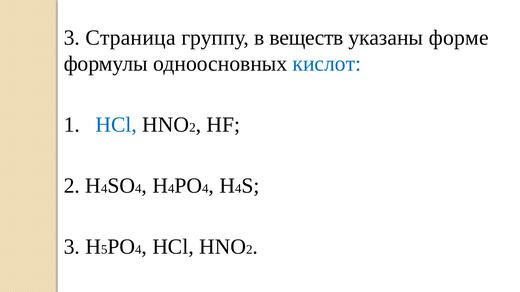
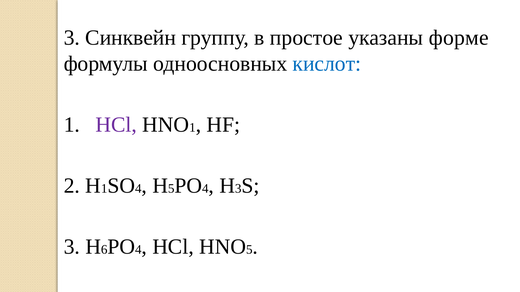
Страница: Страница -> Синквейн (131, 38)
веществ: веществ -> простое (306, 38)
HCl colour: blue -> purple (116, 125)
2: 2 -> 1 (192, 128)
4: 4 -> 1 (104, 189)
4: 4 -> 5 (171, 189)
4: 4 -> 3 (238, 189)
5: 5 -> 6 (104, 250)
2: 2 -> 5 (249, 250)
